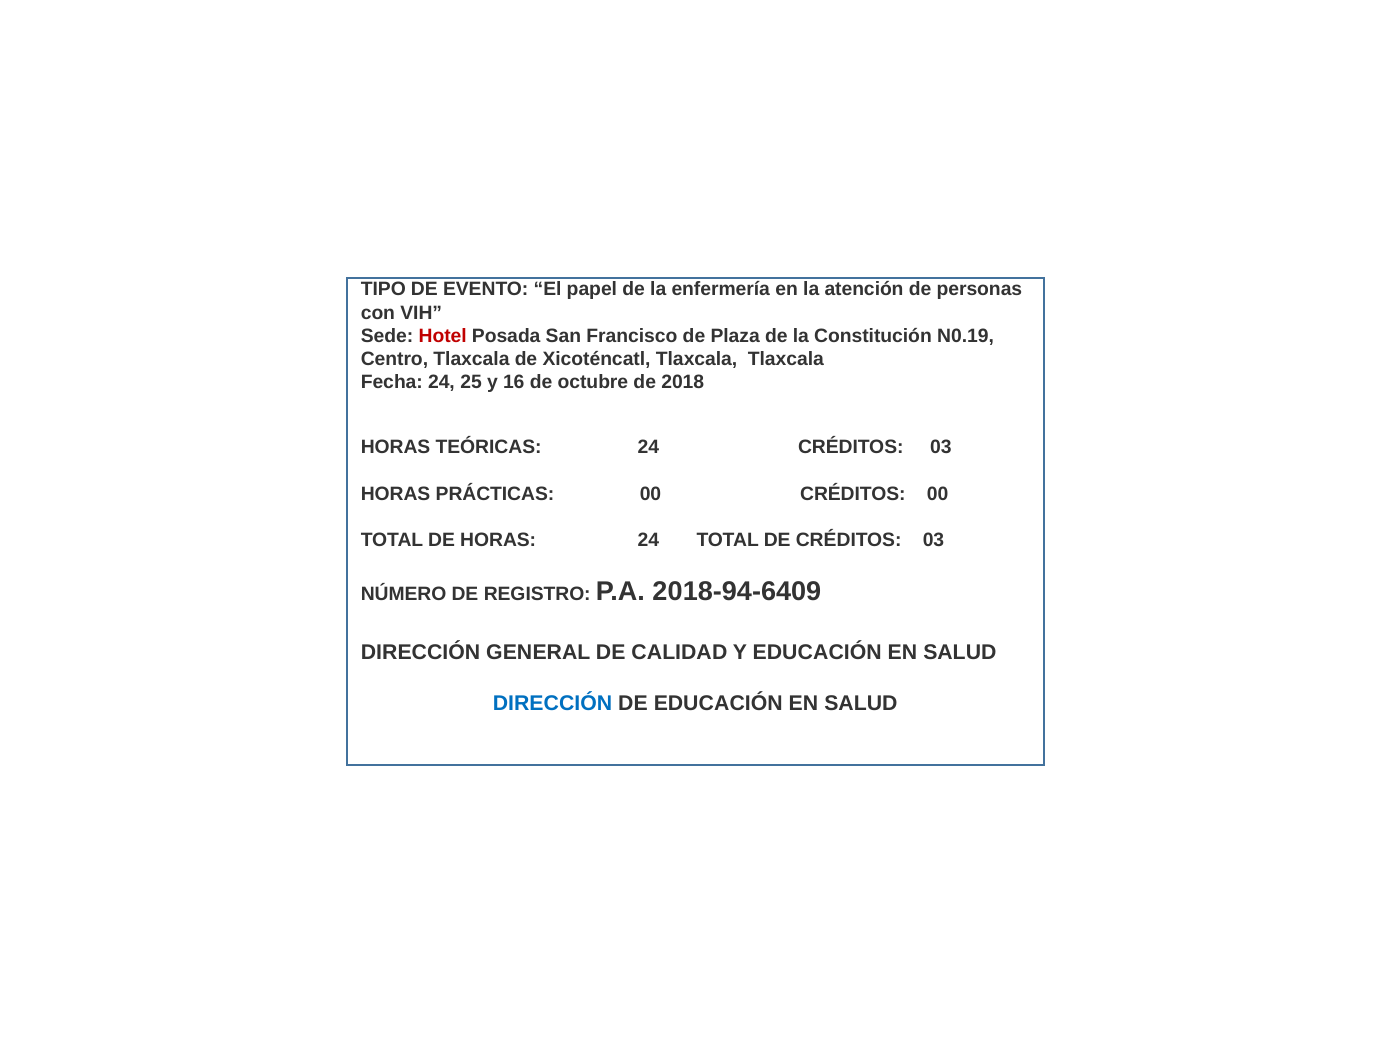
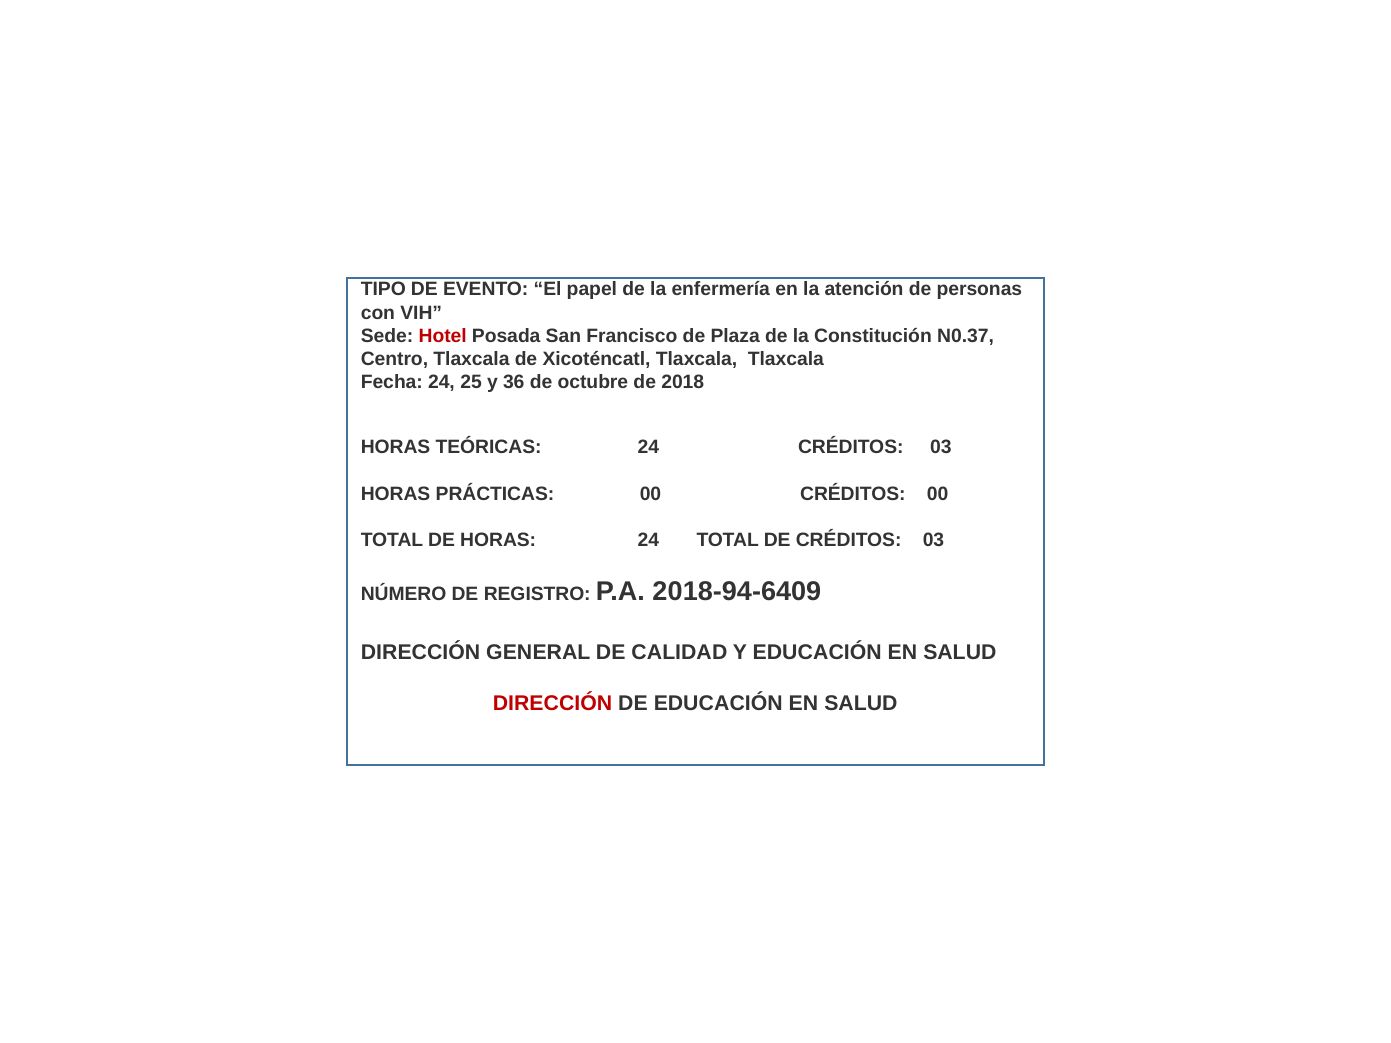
N0.19: N0.19 -> N0.37 (966, 336)
16: 16 -> 36 (514, 383)
DIRECCIÓN colour: blue -> red (552, 704)
